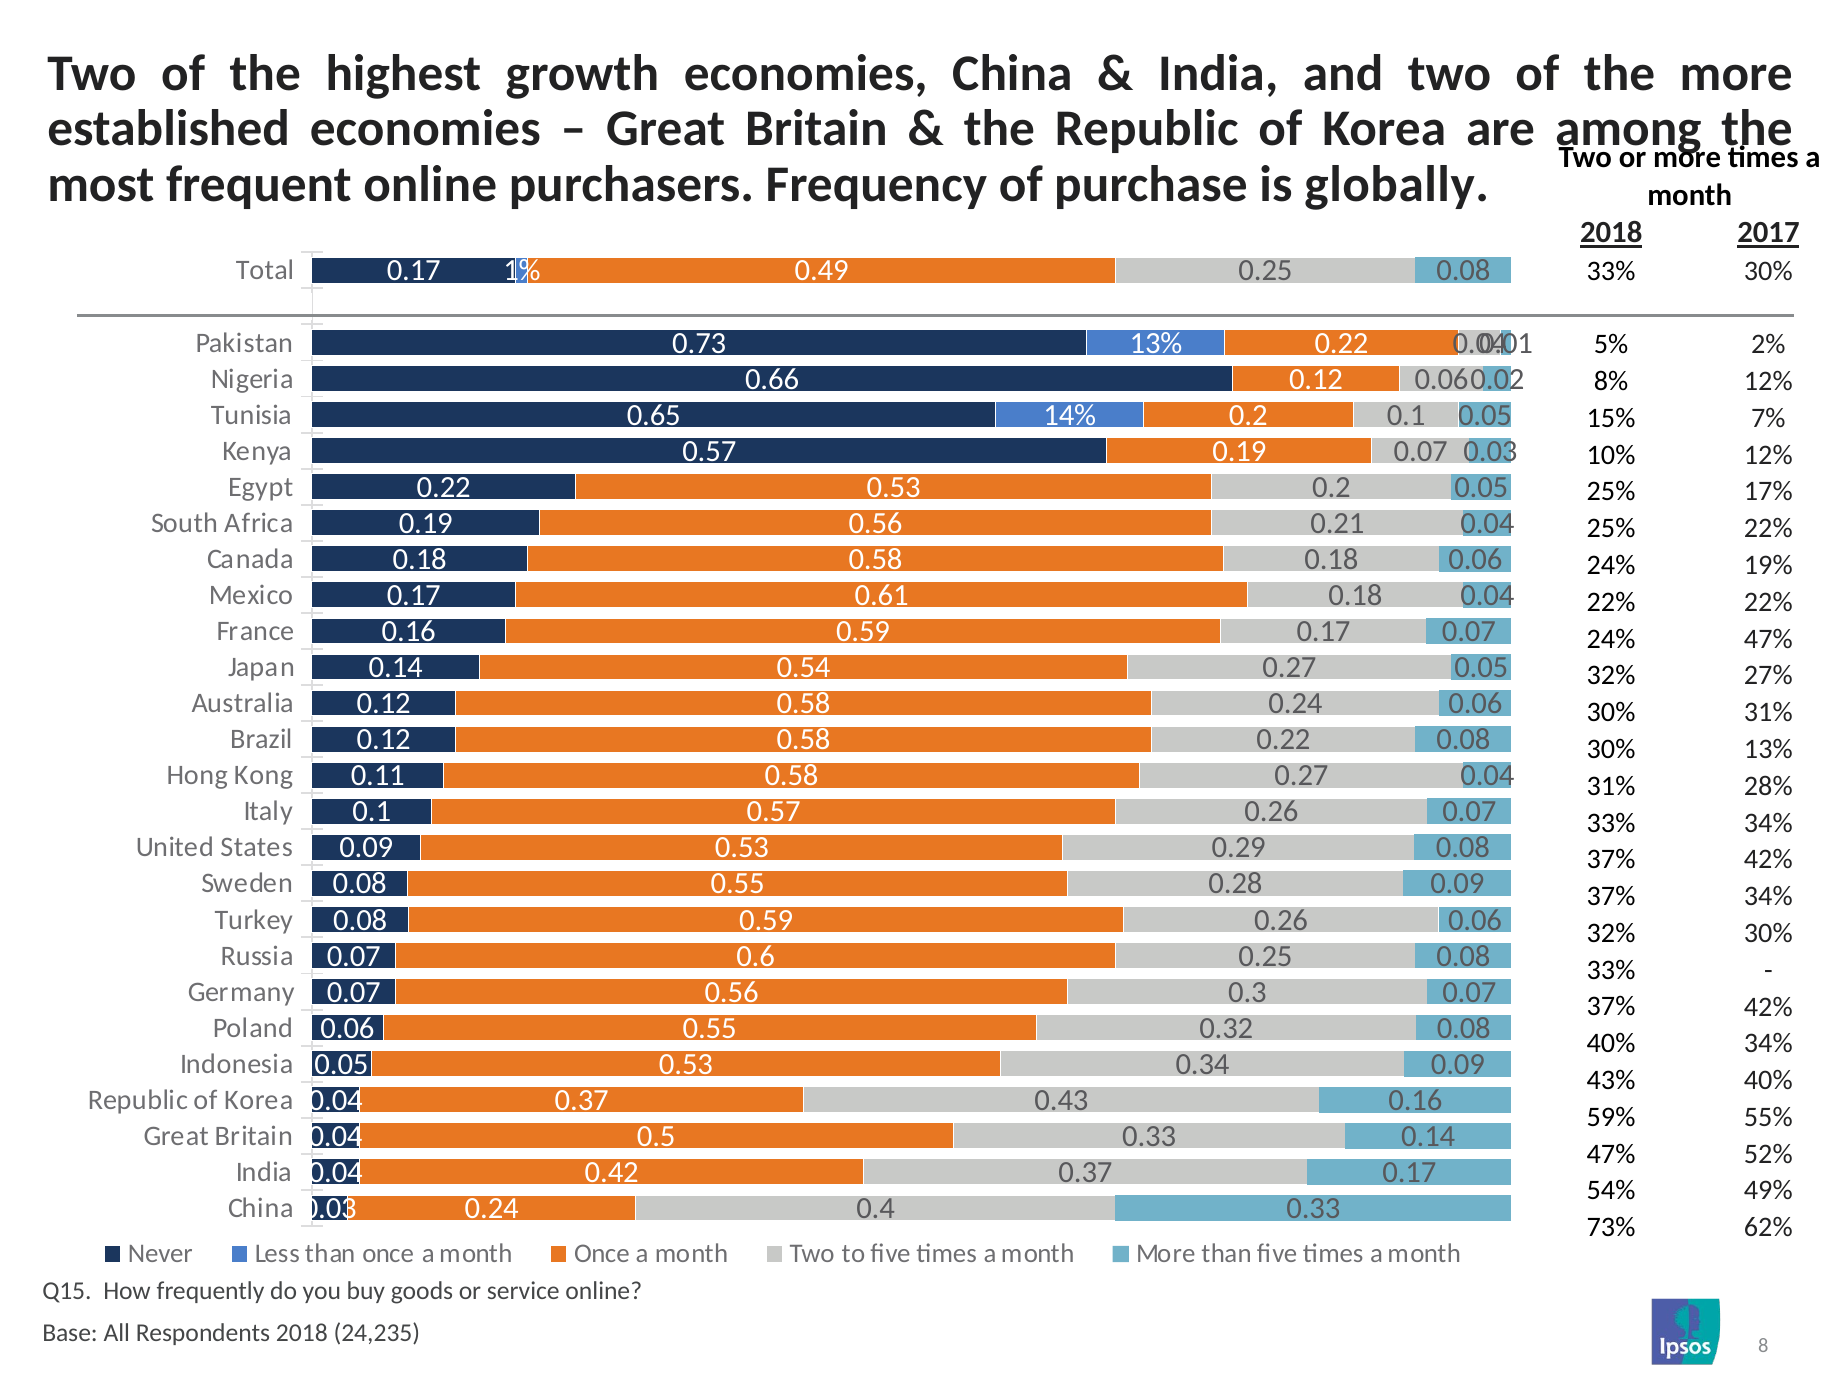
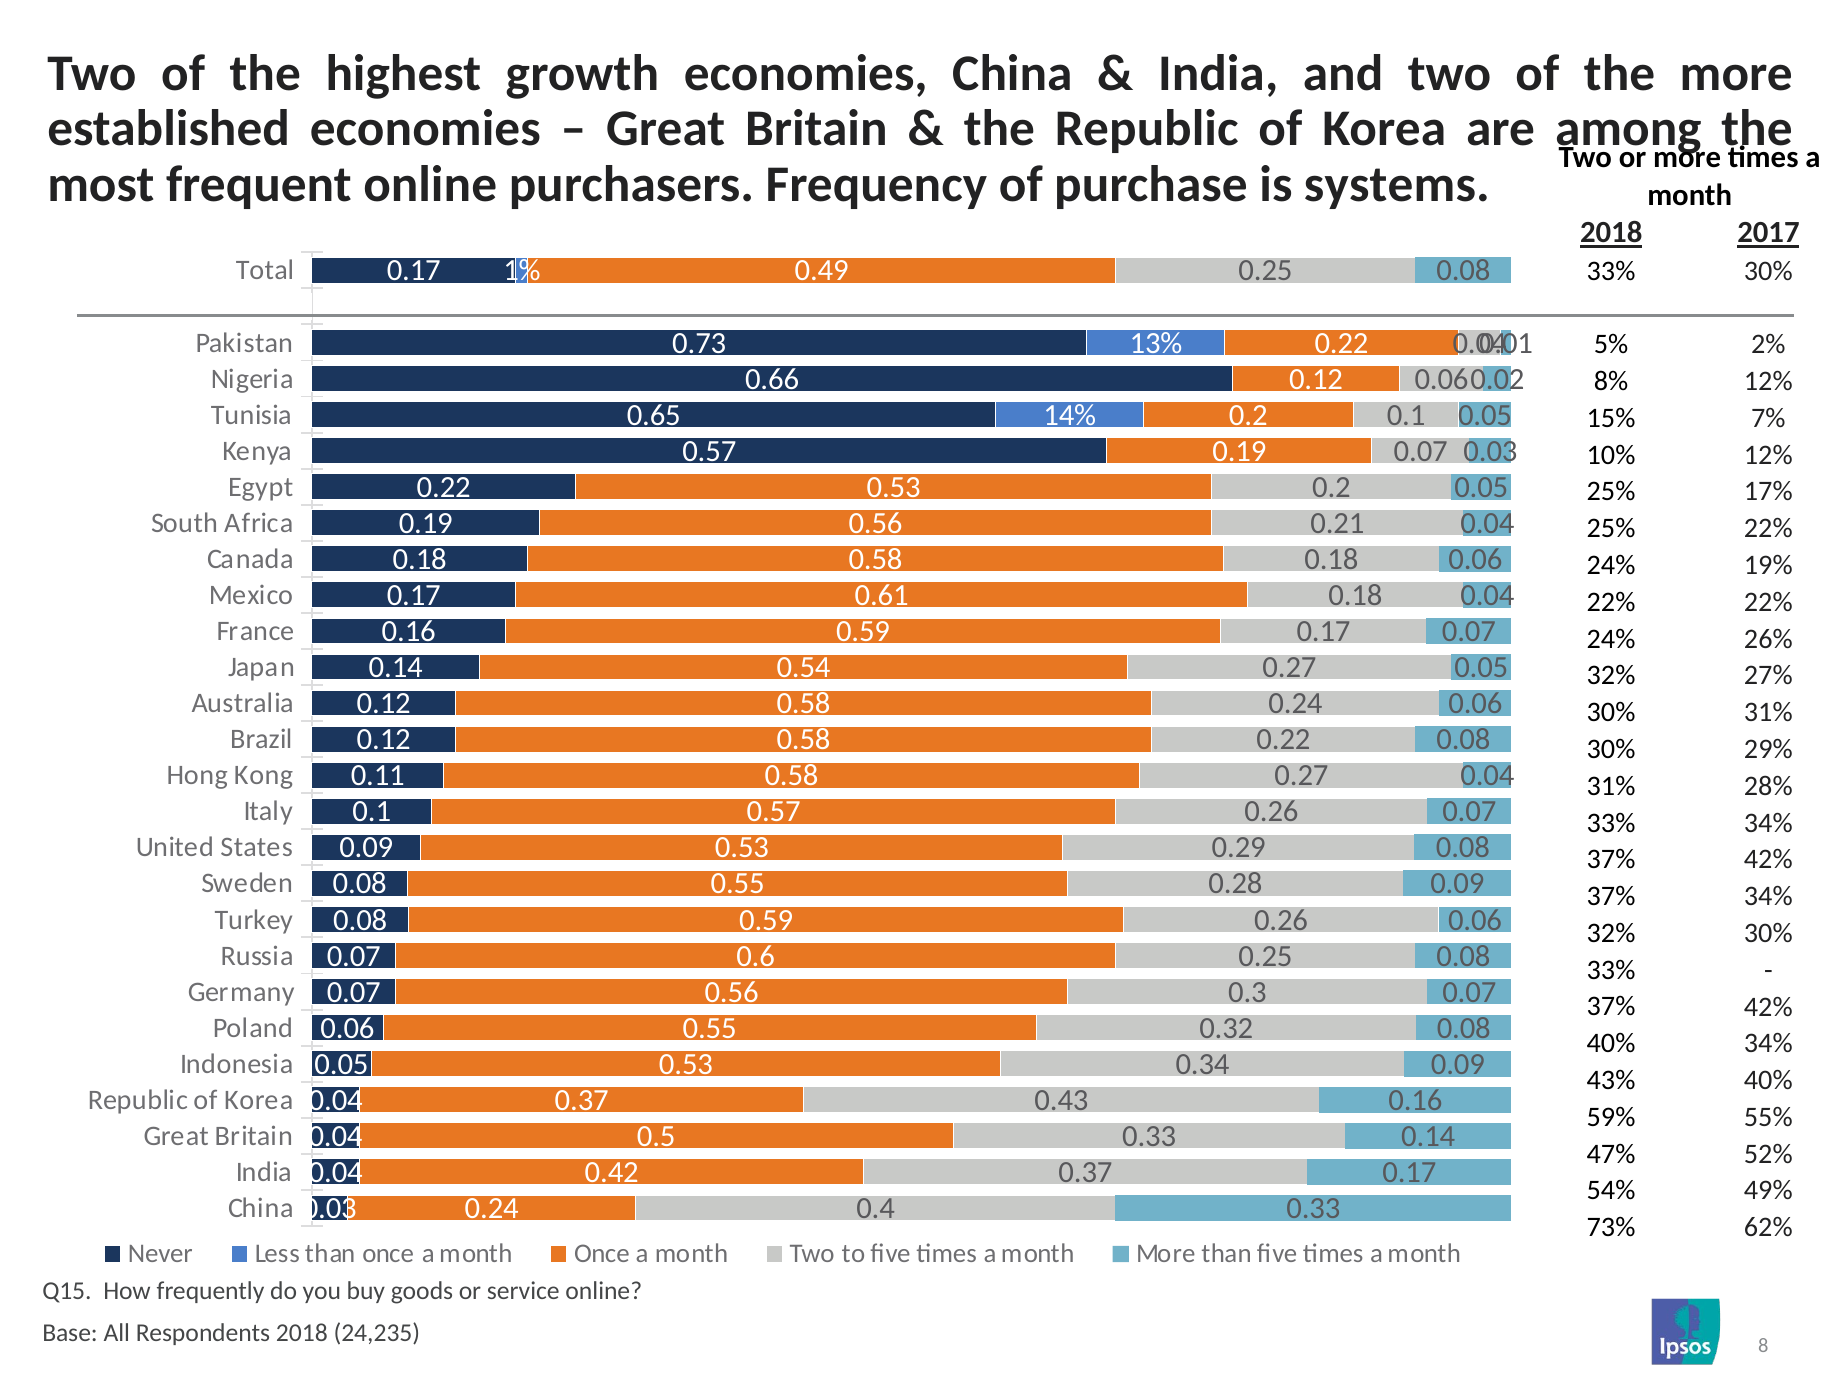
globally: globally -> systems (1397, 184)
24% 47%: 47% -> 26% (1768, 639)
30% 13%: 13% -> 29% (1768, 749)
